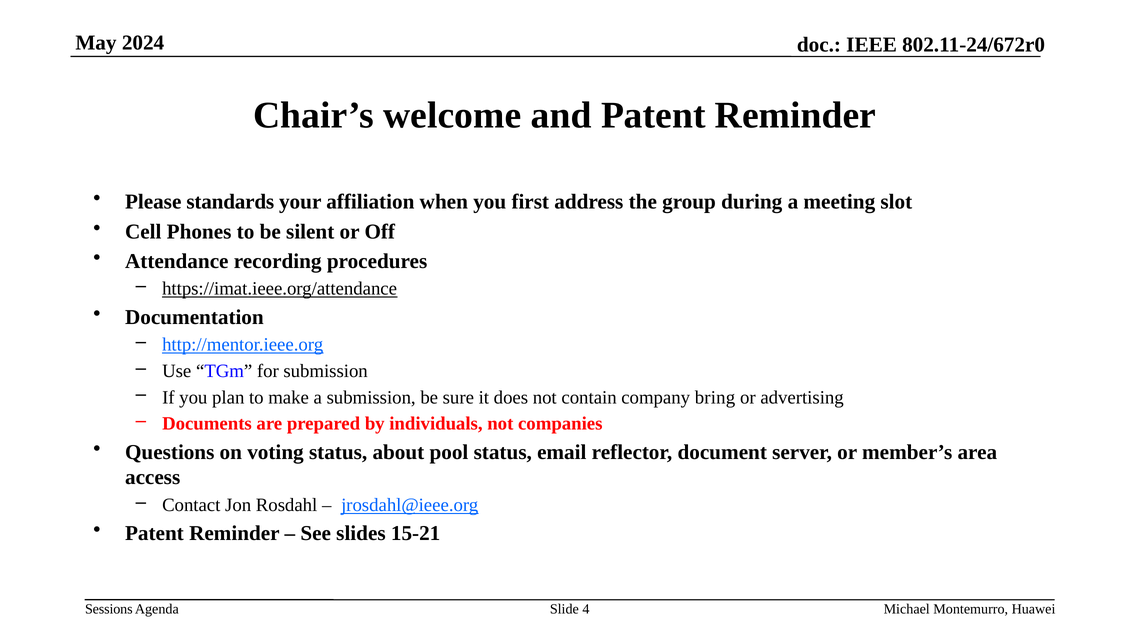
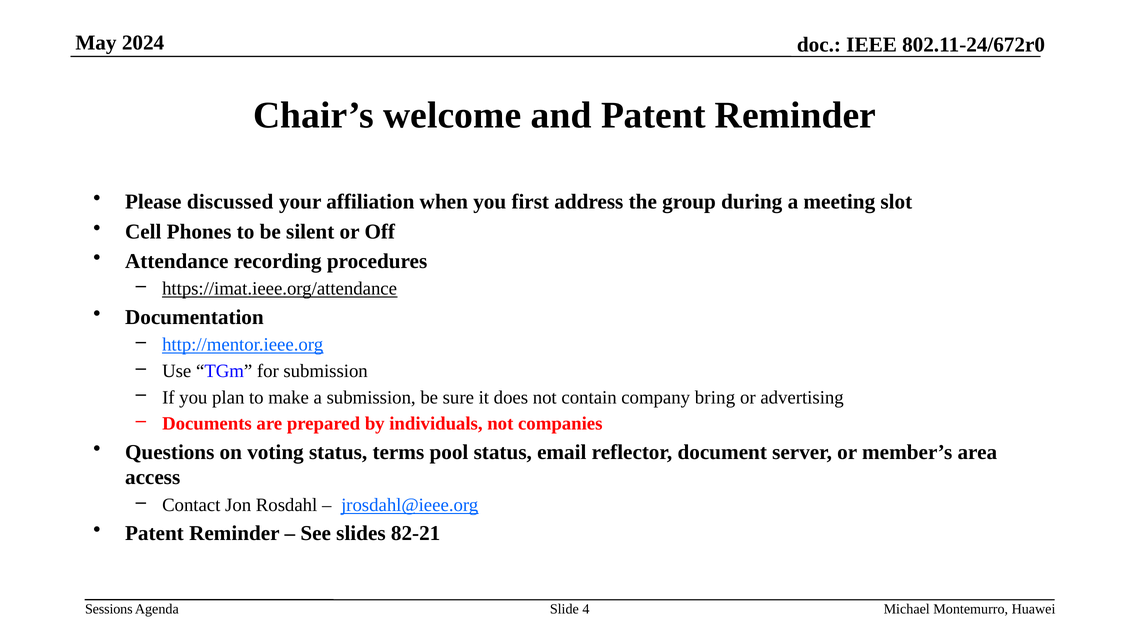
standards: standards -> discussed (230, 202)
about: about -> terms (398, 453)
15-21: 15-21 -> 82-21 (416, 534)
